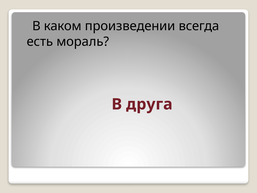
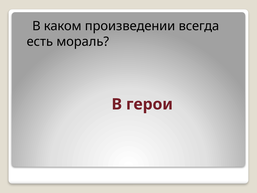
друга: друга -> герои (149, 104)
